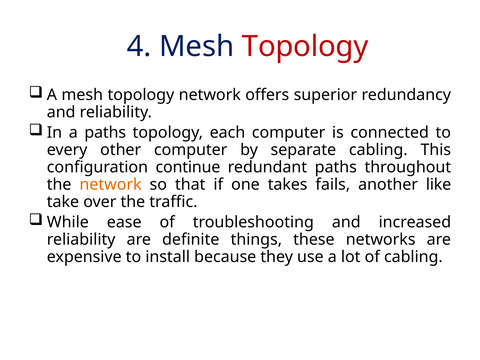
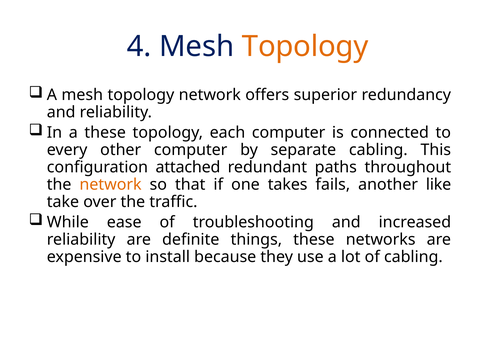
Topology colour: red -> orange (305, 46)
a paths: paths -> these (105, 133)
continue: continue -> attached (188, 167)
